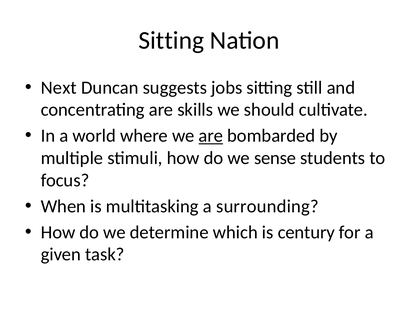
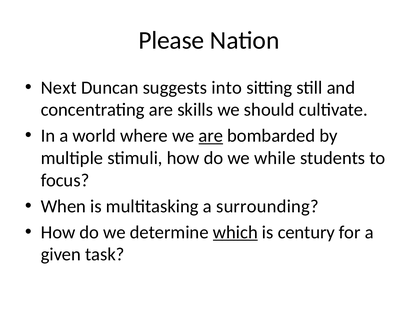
Sitting: Sitting -> Please (171, 40)
jobs: jobs -> into (227, 88)
sense: sense -> while (275, 158)
which underline: none -> present (235, 233)
